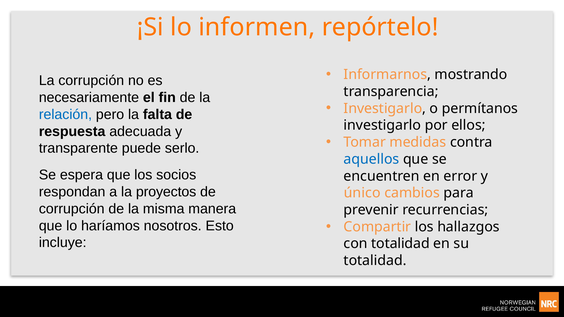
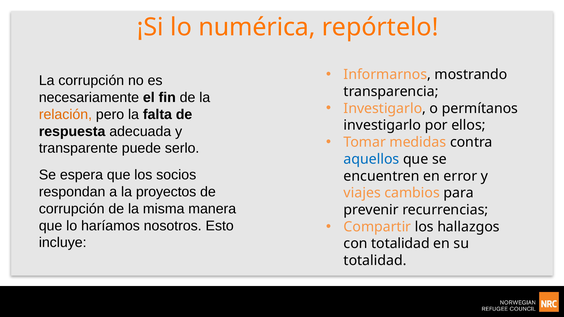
informen: informen -> numérica (257, 27)
relación colour: blue -> orange (65, 115)
único: único -> viajes (362, 193)
